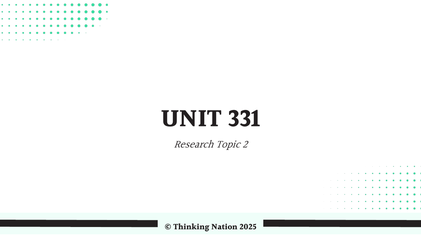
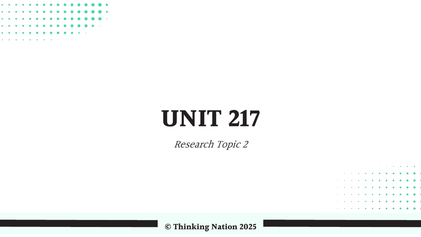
331: 331 -> 217 (244, 119)
